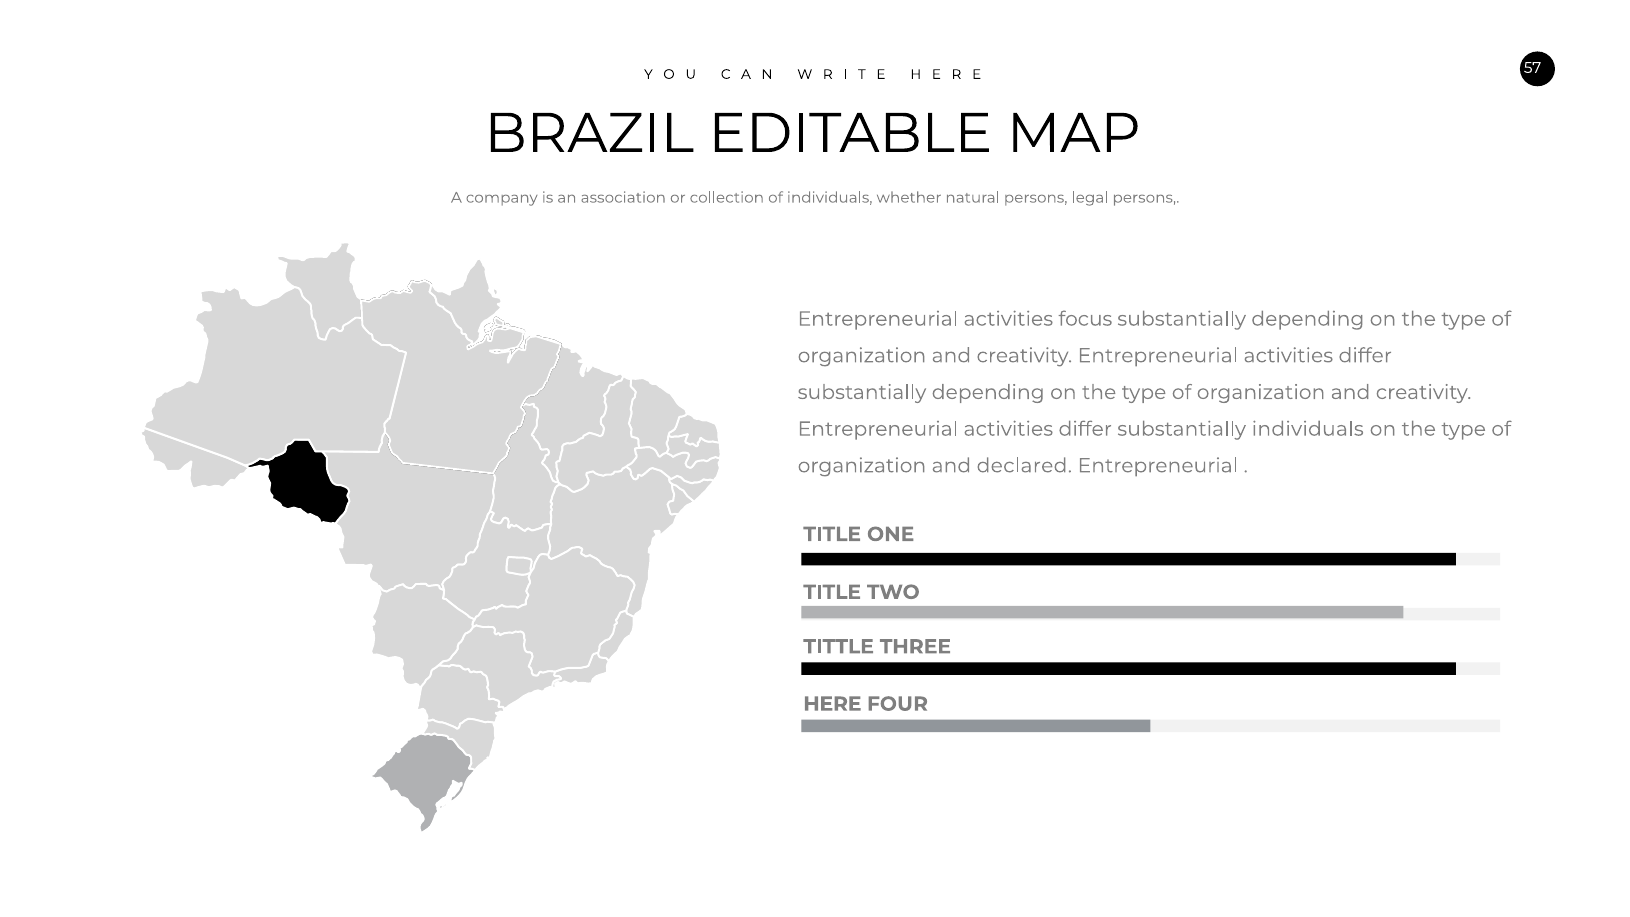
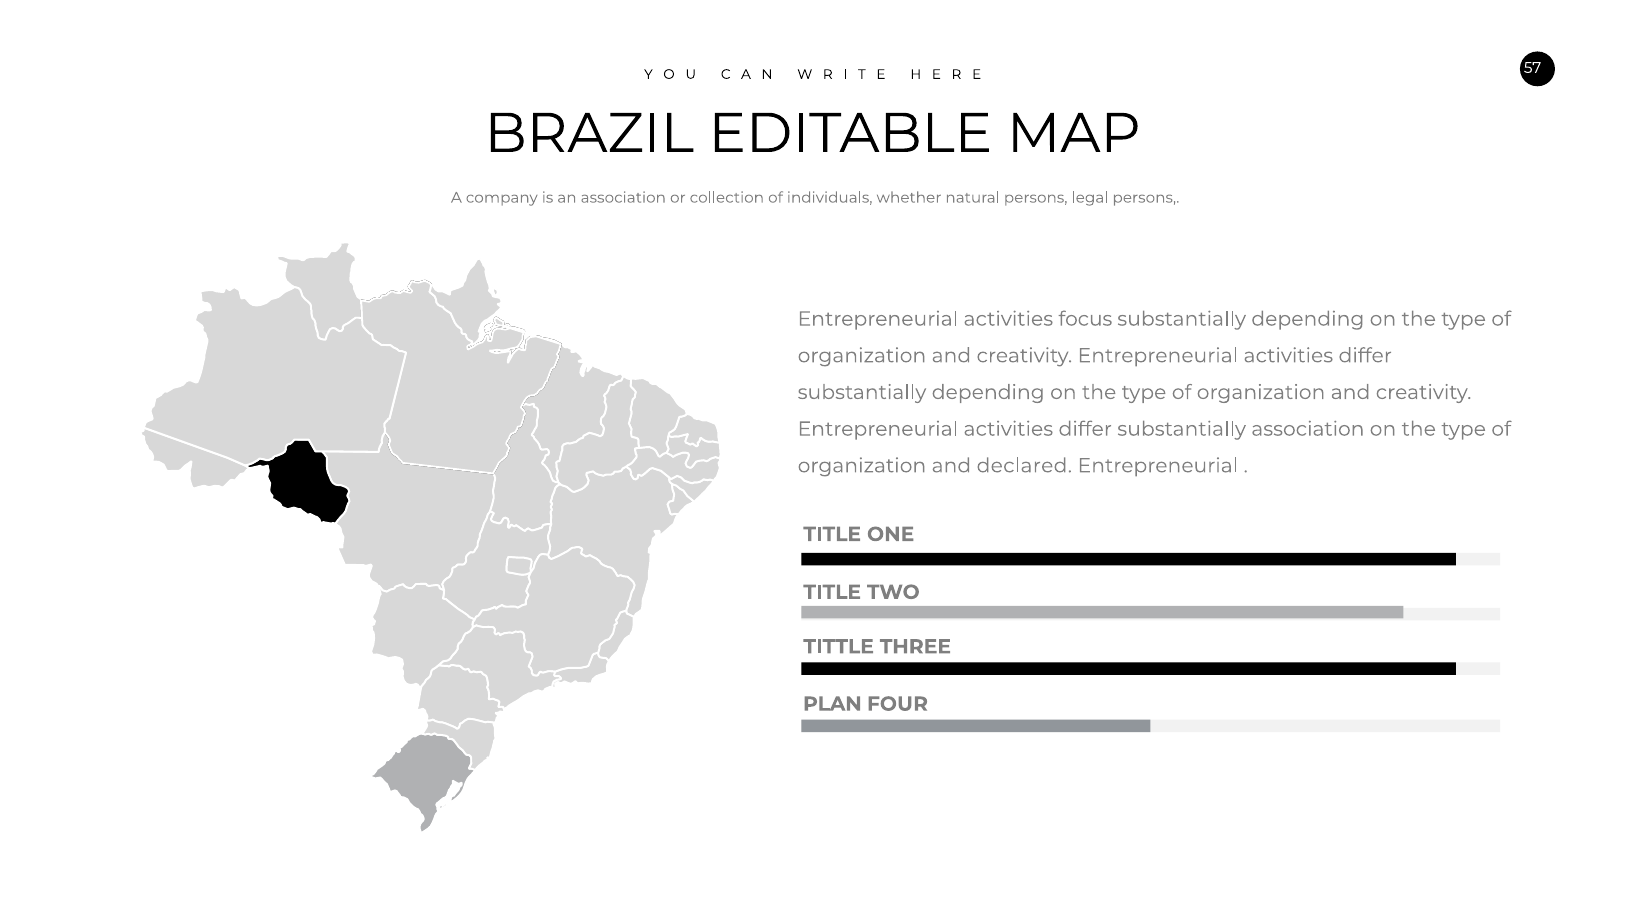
substantially individuals: individuals -> association (1308, 429)
HERE: HERE -> PLAN (832, 704)
